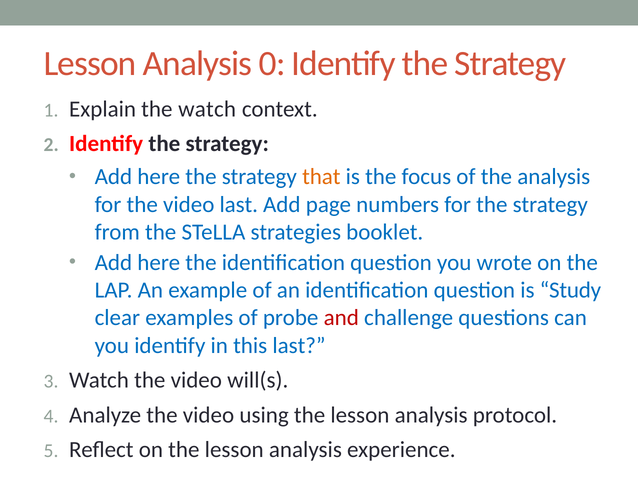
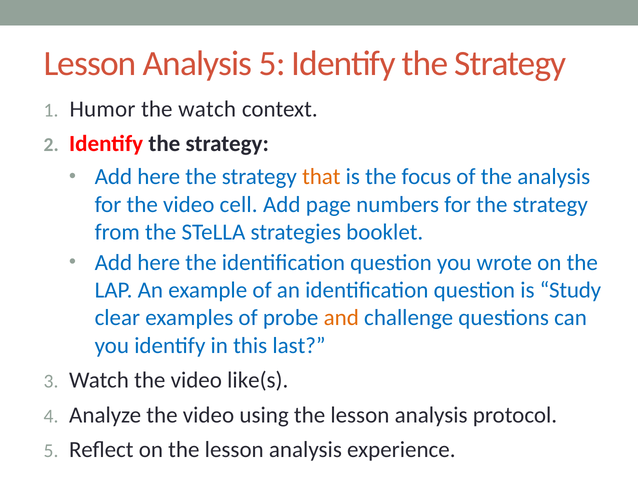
Analysis 0: 0 -> 5 (272, 64)
Explain: Explain -> Humor (102, 109)
video last: last -> cell (239, 204)
and colour: red -> orange (341, 317)
will(s: will(s -> like(s (258, 380)
